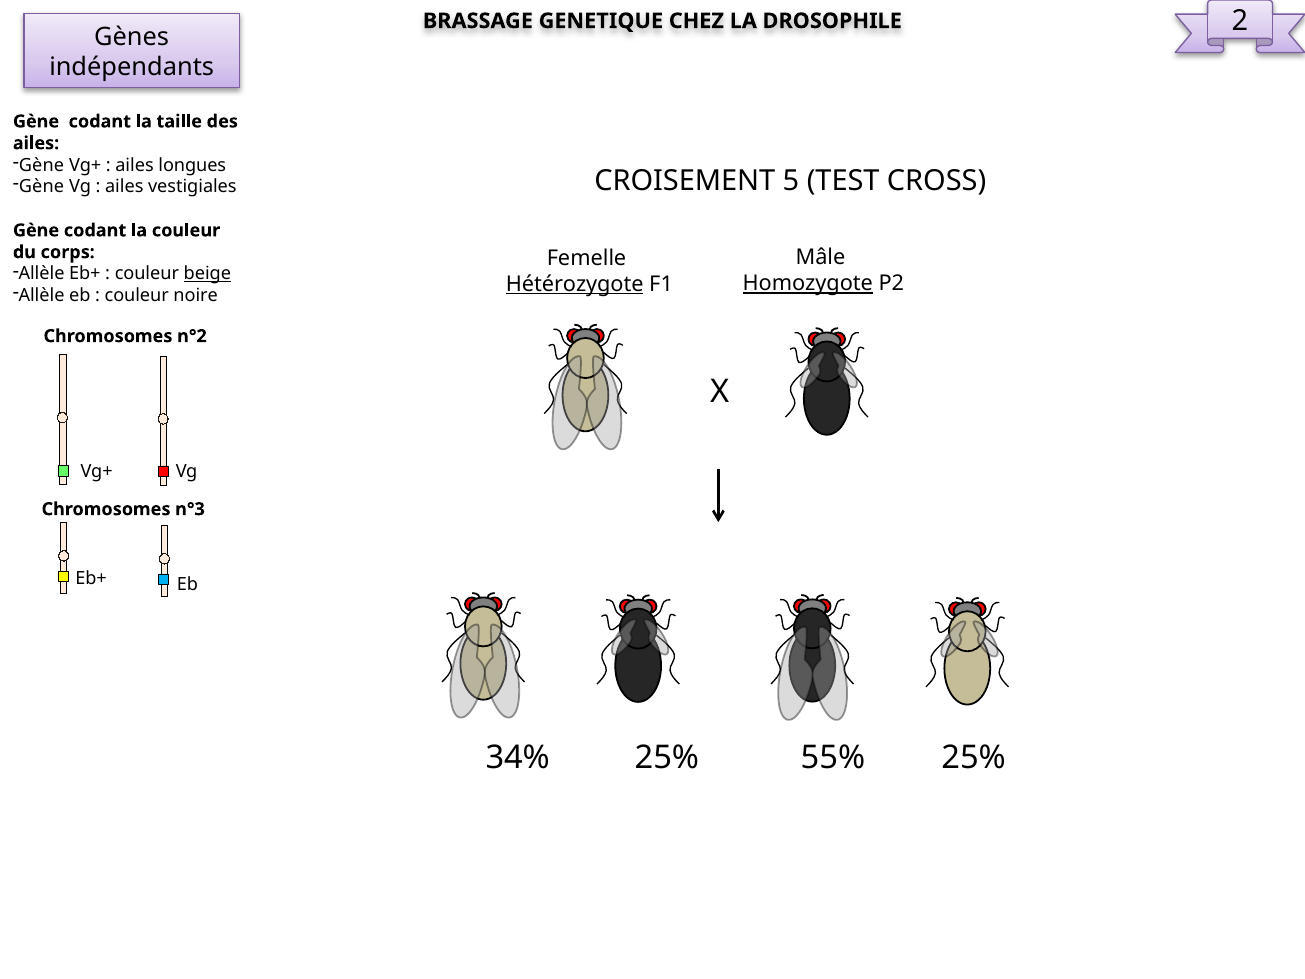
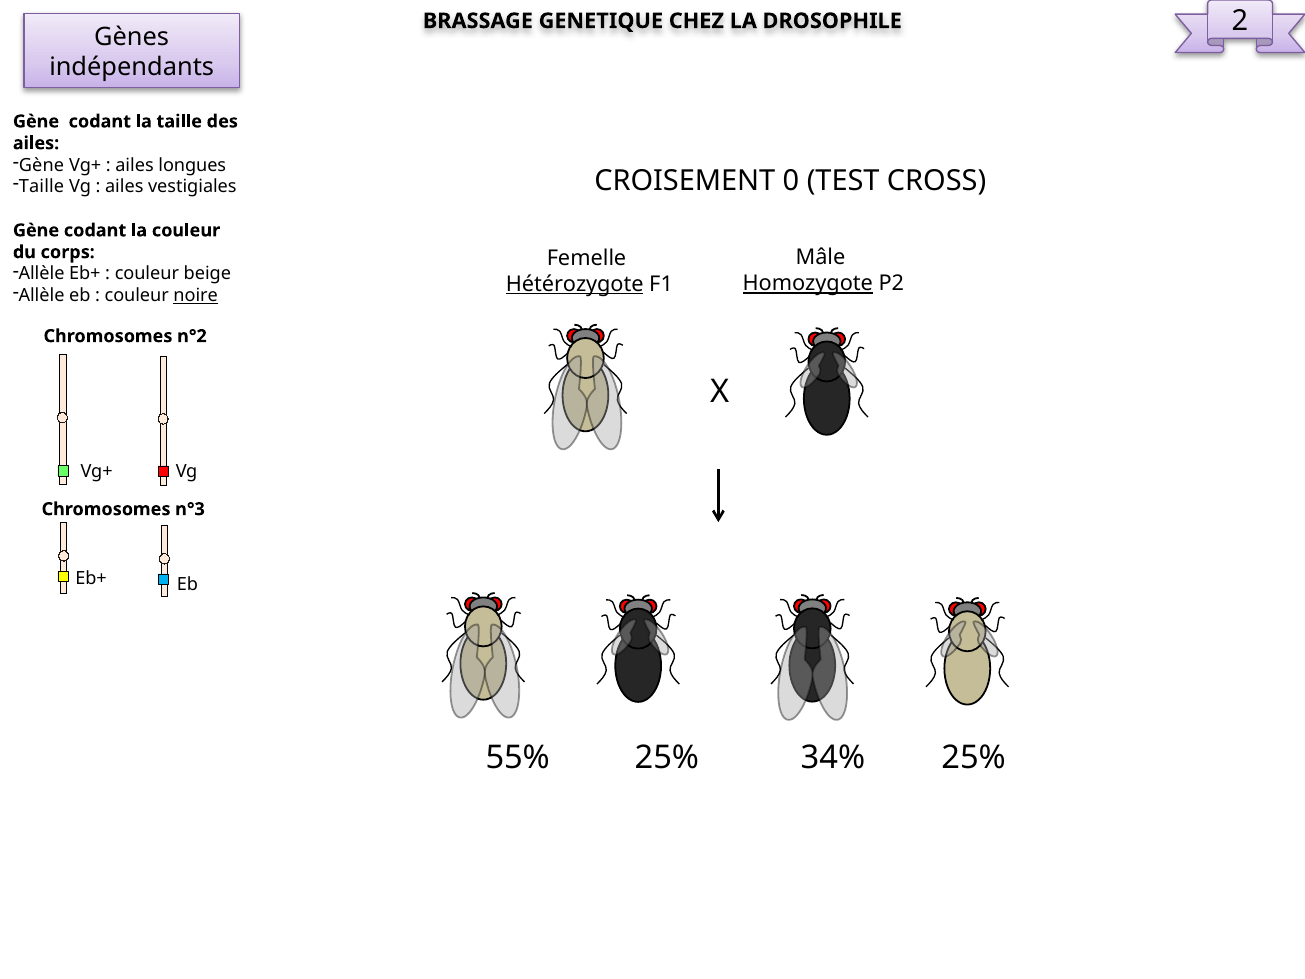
5: 5 -> 0 (791, 180)
Gène: Gène -> Taille (42, 187)
beige underline: present -> none (207, 274)
noire underline: none -> present (196, 296)
34%: 34% -> 55% (518, 758)
55%: 55% -> 34% (833, 758)
